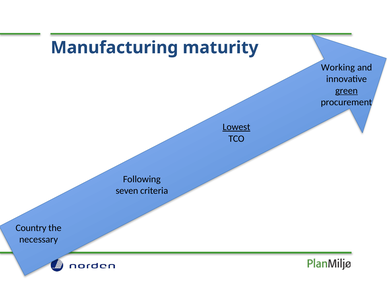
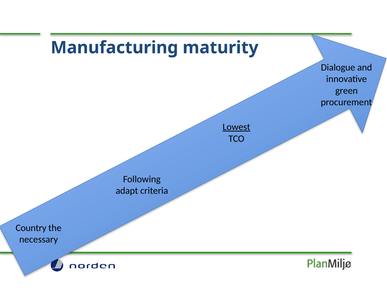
Working: Working -> Dialogue (338, 67)
green underline: present -> none (347, 91)
seven: seven -> adapt (127, 191)
